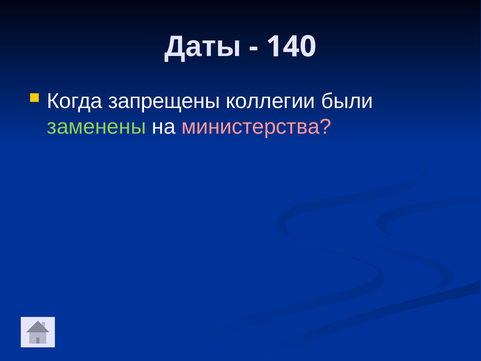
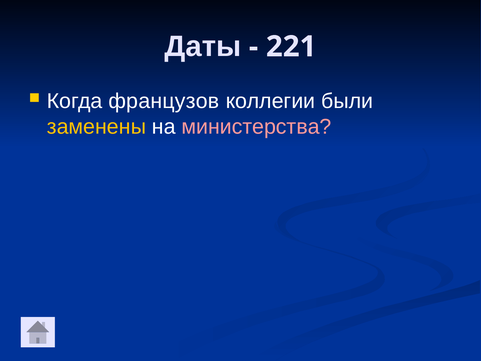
140: 140 -> 221 (291, 47)
запрещены: запрещены -> французов (164, 101)
заменены colour: light green -> yellow (96, 127)
